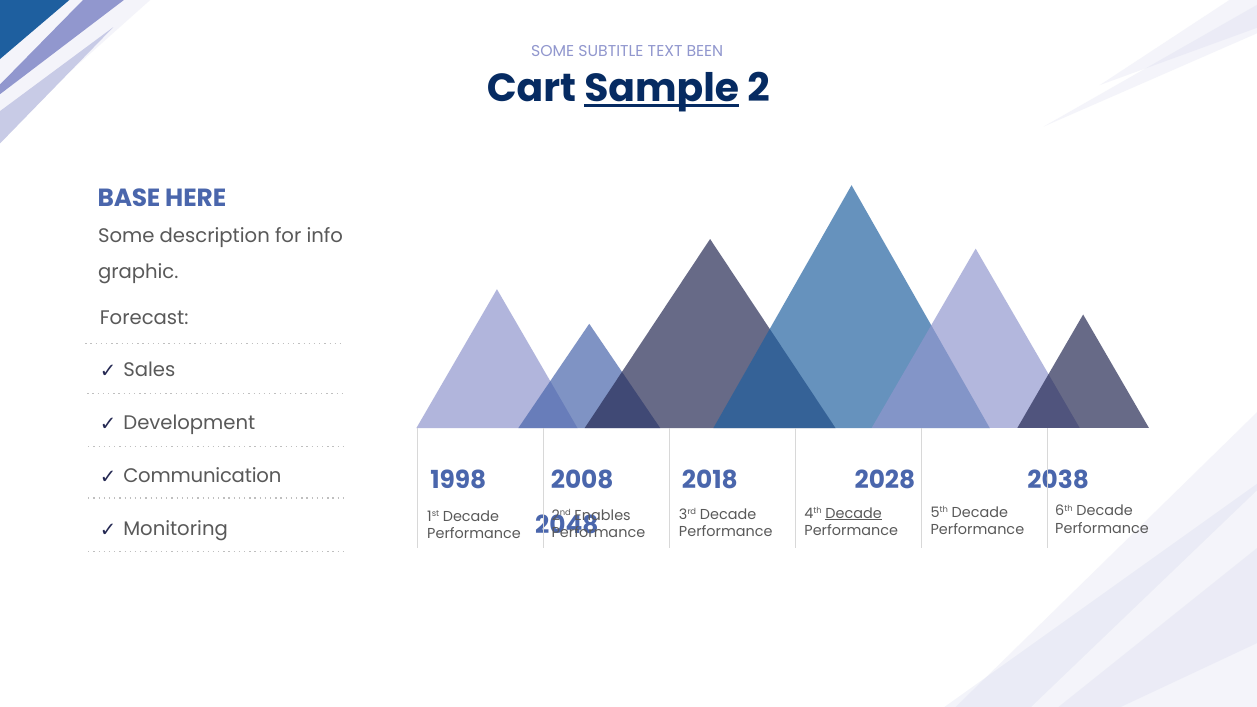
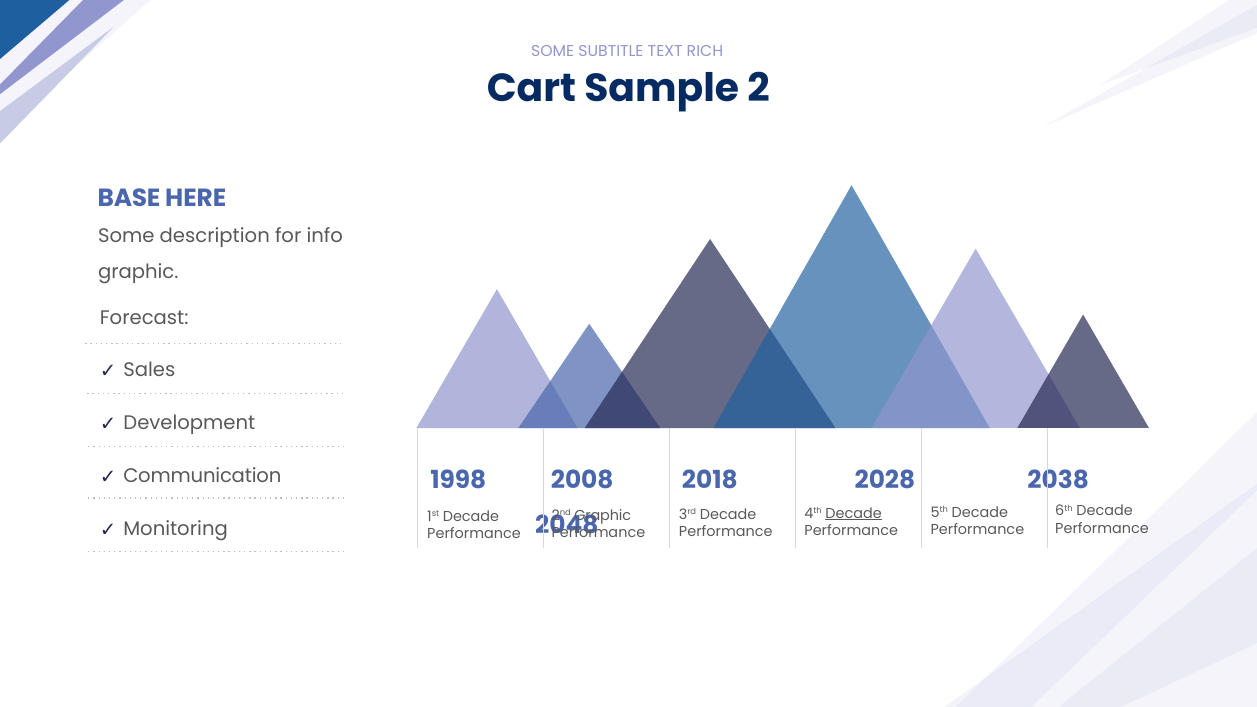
BEEN: BEEN -> RICH (705, 51)
Sample underline: present -> none (662, 89)
2nd Enables: Enables -> Graphic (603, 515)
